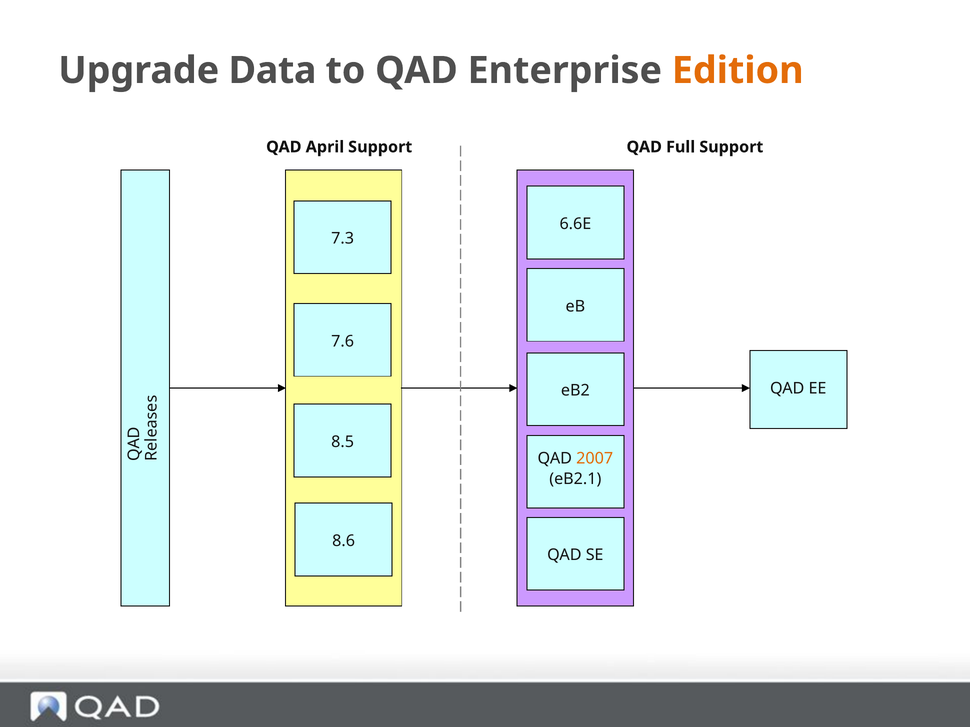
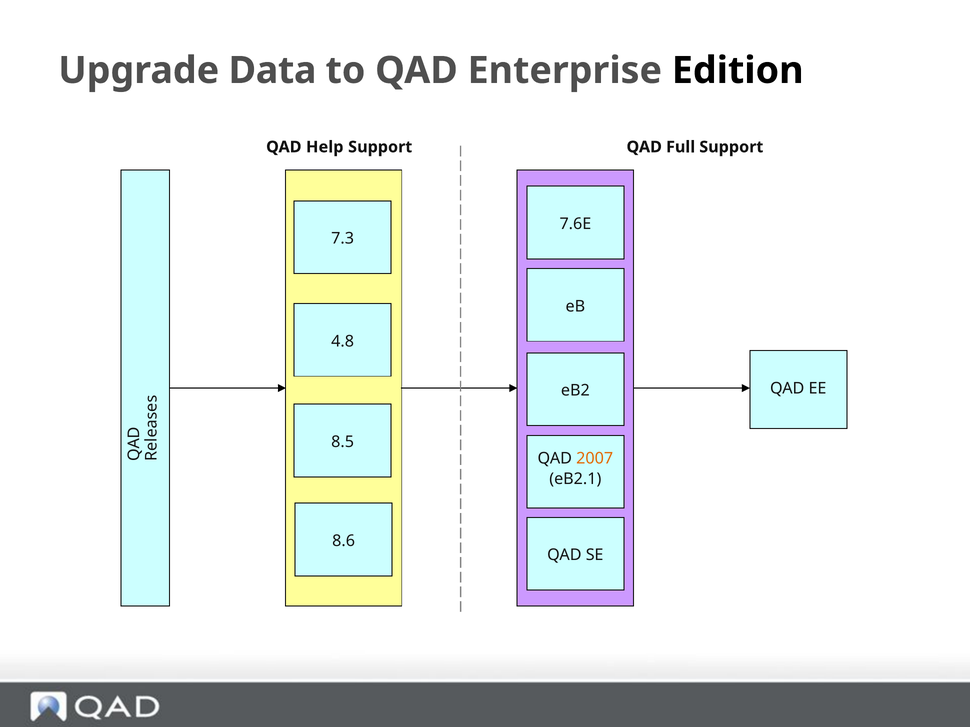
Edition colour: orange -> black (738, 71)
April: April -> Help (325, 147)
6.6E: 6.6E -> 7.6E (575, 224)
7.6: 7.6 -> 4.8 (343, 342)
